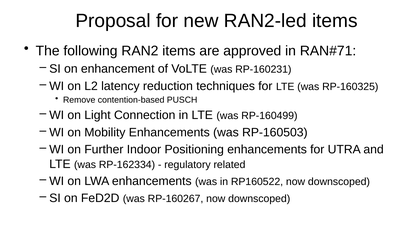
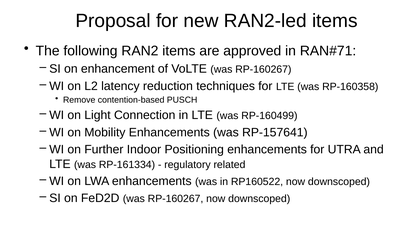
VoLTE was RP-160231: RP-160231 -> RP-160267 (263, 69)
RP-160325: RP-160325 -> RP-160358 (350, 86)
RP-160503: RP-160503 -> RP-157641 (275, 132)
RP-162334: RP-162334 -> RP-161334 (127, 164)
